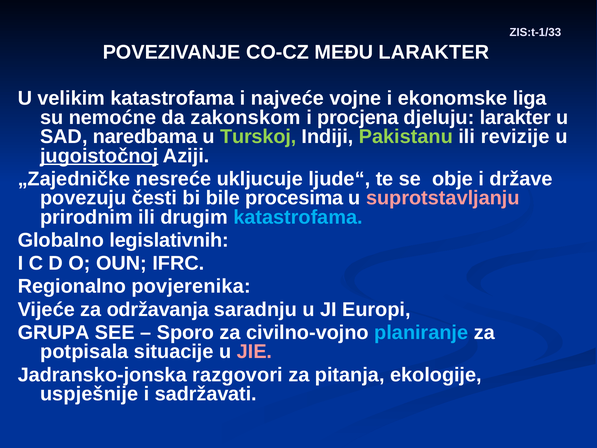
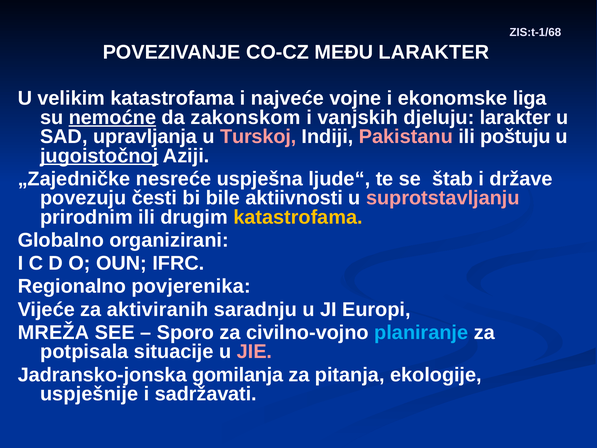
ZIS:t-1/33: ZIS:t-1/33 -> ZIS:t-1/68 (535, 32)
nemoćne underline: none -> present (112, 117)
procjena: procjena -> vanjskih (358, 117)
naredbama: naredbama -> upravljanja (145, 137)
Turskoj colour: light green -> pink (258, 137)
Pakistanu colour: light green -> pink (406, 137)
revizije: revizije -> poštuju (515, 137)
ukljucuje: ukljucuje -> uspješna (260, 179)
obje: obje -> štab (453, 179)
procesima: procesima -> aktiivnosti (294, 198)
katastrofama colour: light blue -> yellow (298, 217)
legislativnih: legislativnih -> organizirani (169, 240)
održavanja: održavanja -> aktiviranih (158, 309)
GRUPA: GRUPA -> MREŽA (53, 332)
razgovori: razgovori -> gomilanja (238, 375)
